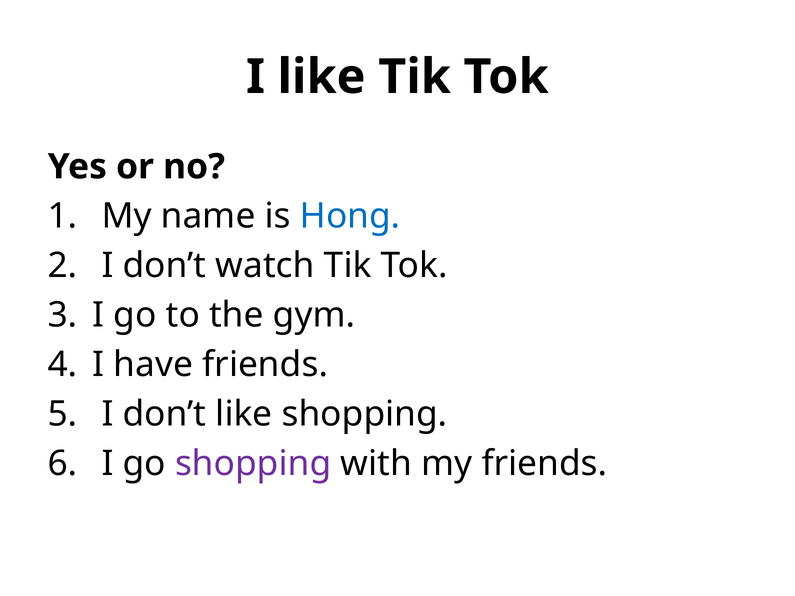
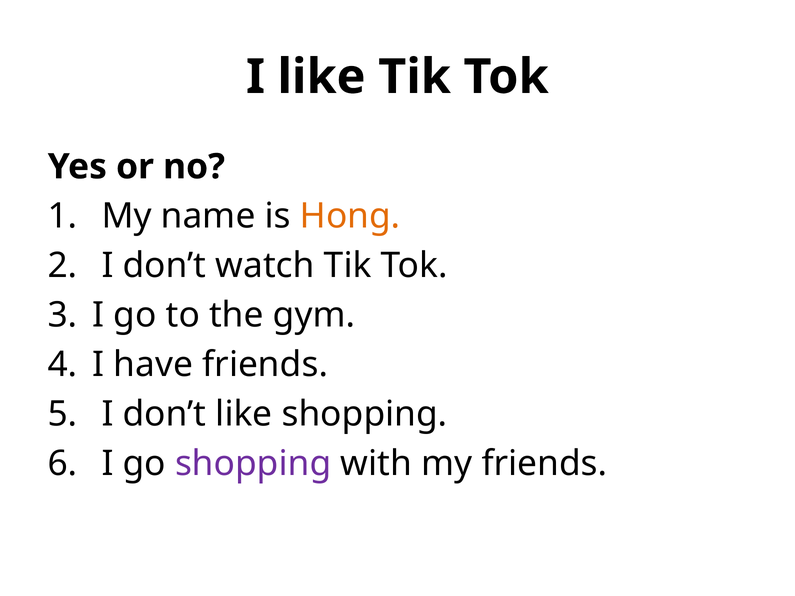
Hong colour: blue -> orange (350, 216)
